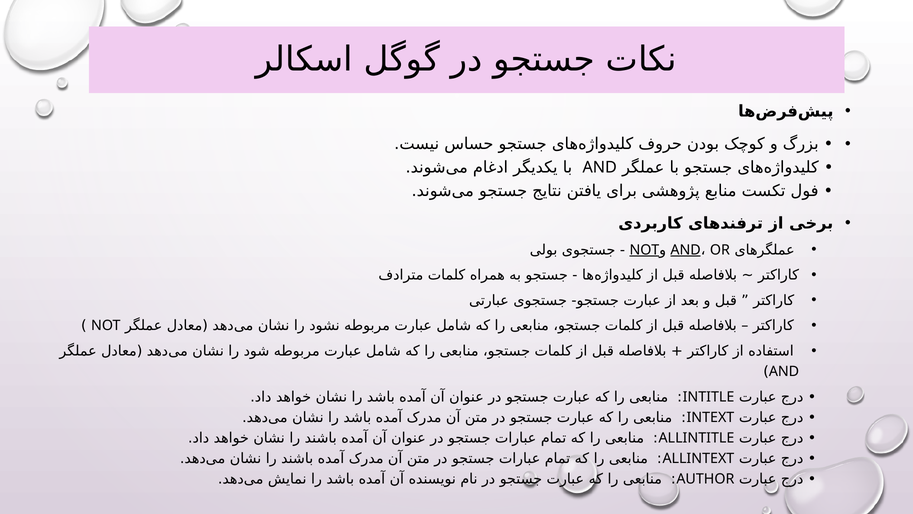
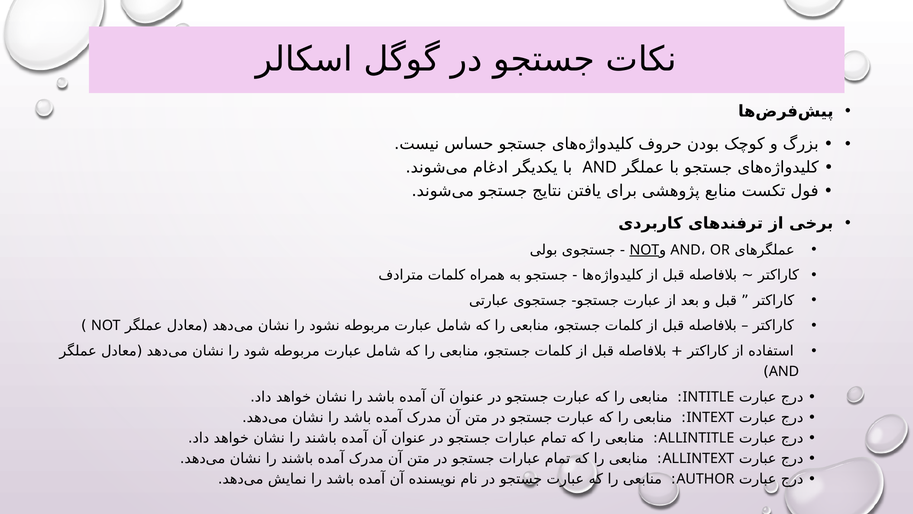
AND underline: present -> none (686, 250)
